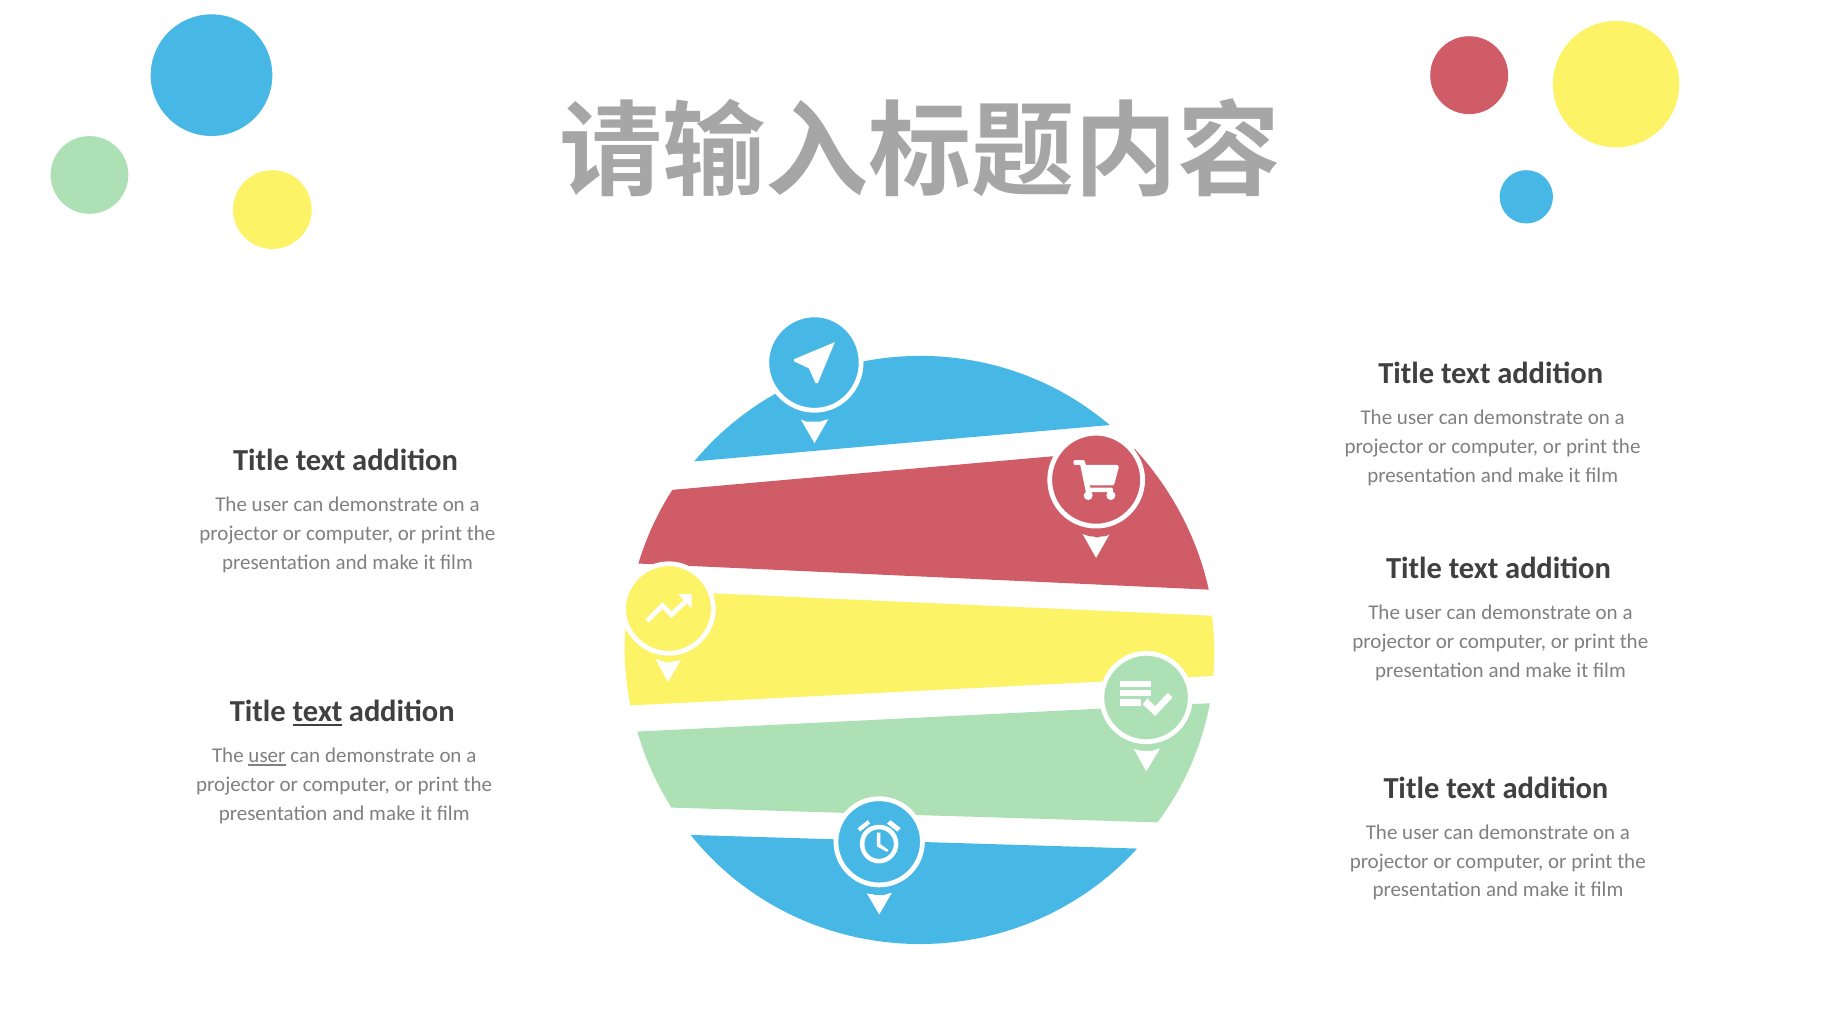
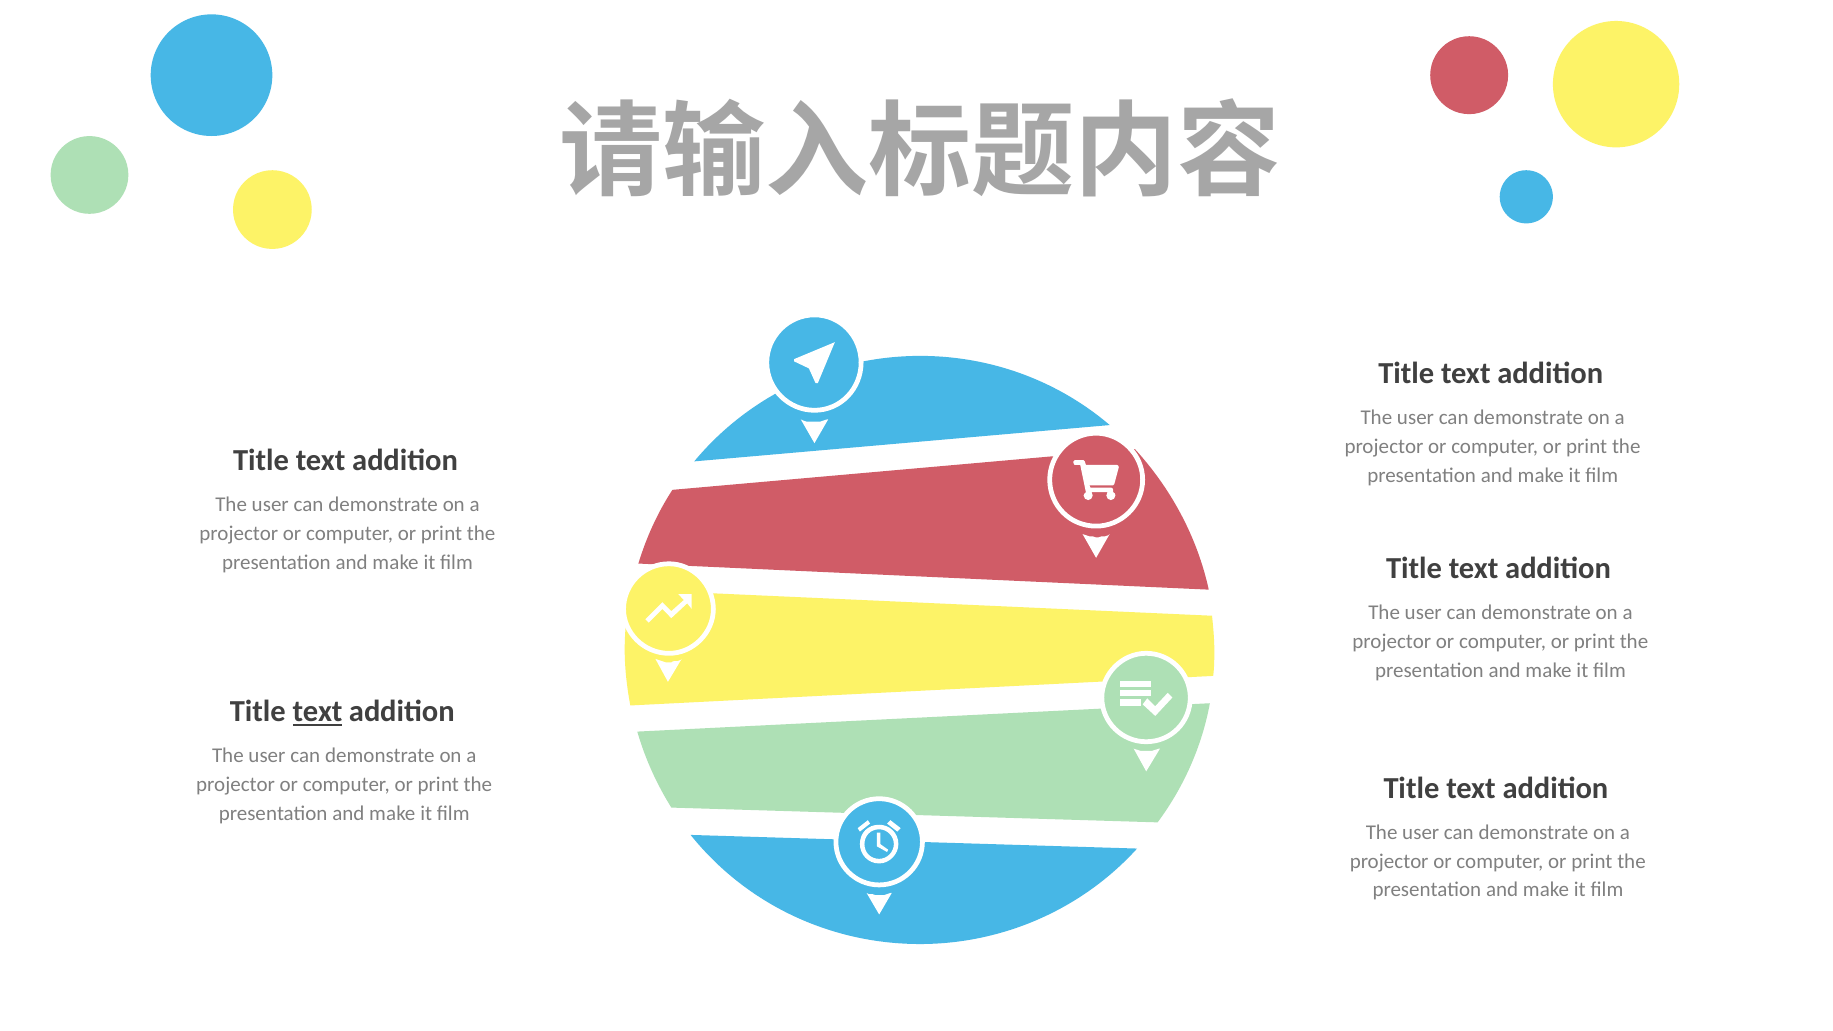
user underline: present -> none (267, 756)
